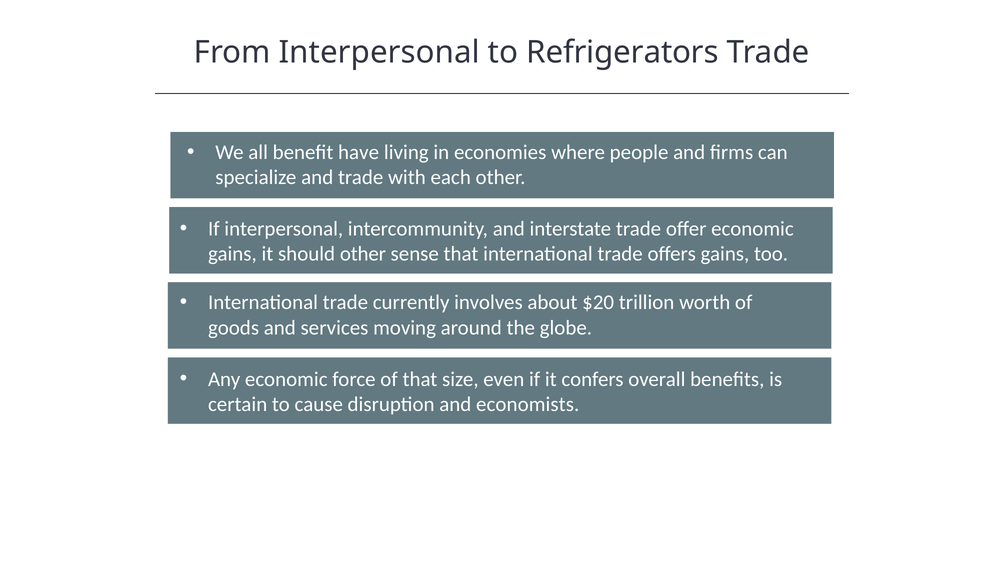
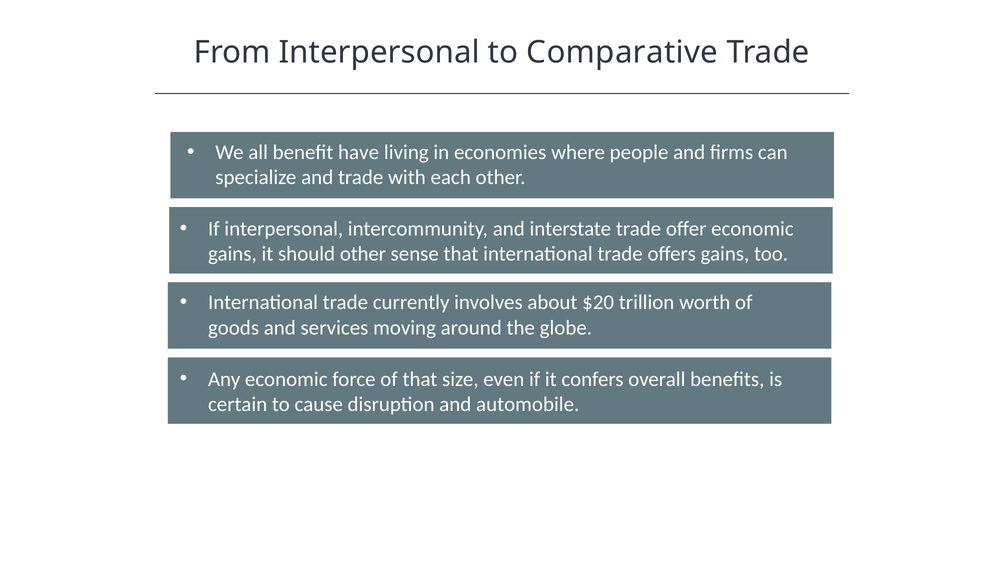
Refrigerators: Refrigerators -> Comparative (622, 53)
economists: economists -> automobile (528, 404)
